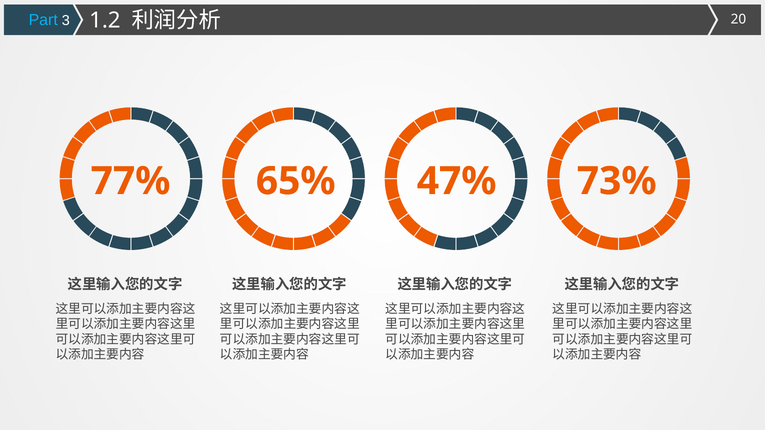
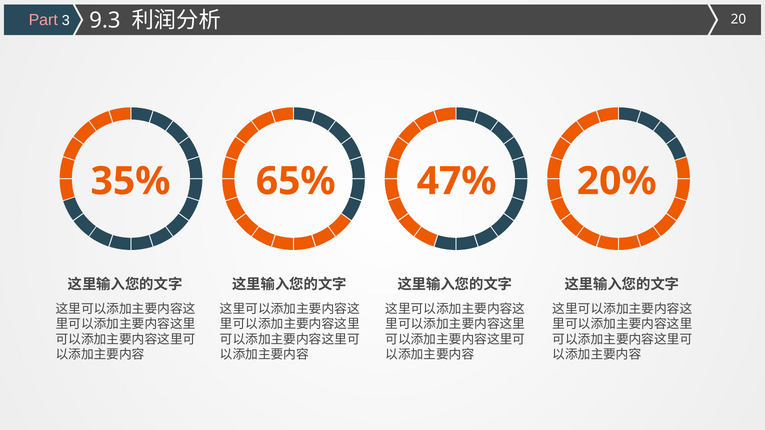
Part colour: light blue -> pink (43, 20)
1.2: 1.2 -> 9.3 (105, 21)
77%: 77% -> 35% (130, 181)
73%: 73% -> 20% (617, 181)
